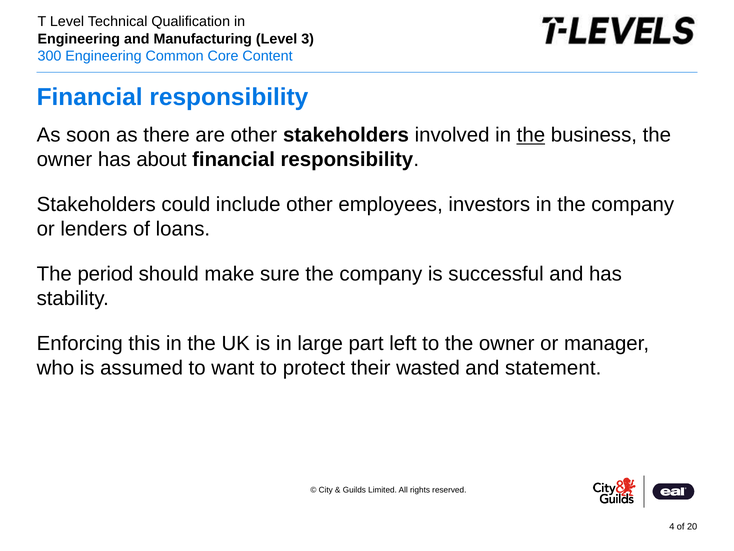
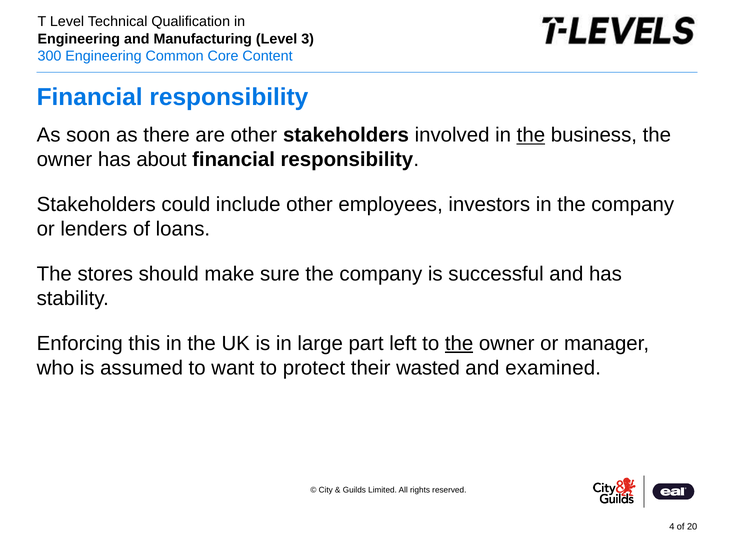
period: period -> stores (105, 274)
the underline: none -> present (459, 343)
statement: statement -> examined (553, 368)
